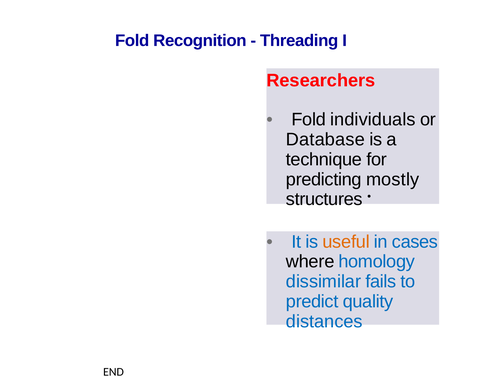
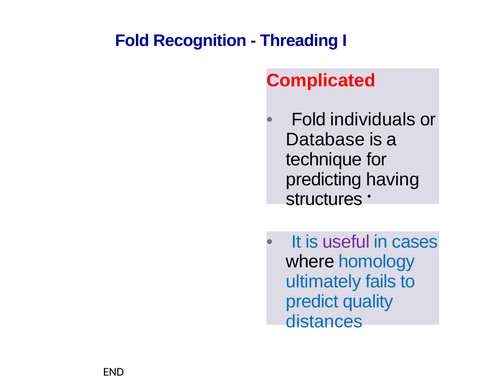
Researchers: Researchers -> Complicated (321, 81)
mostly: mostly -> having (393, 179)
useful colour: orange -> purple (346, 242)
dissimilar: dissimilar -> ultimately (324, 282)
